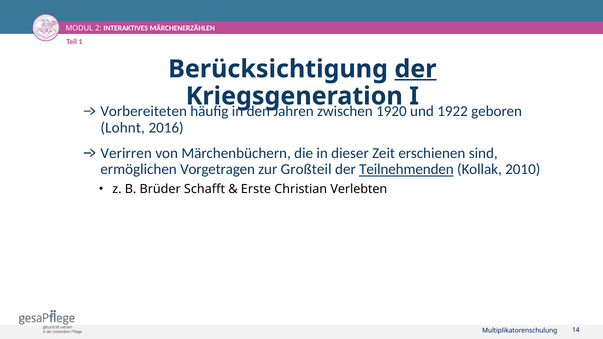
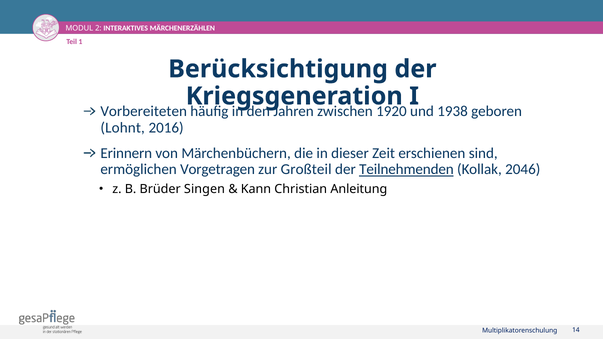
der underline: present -> none (415, 69)
1922: 1922 -> 1938 (453, 111)
Verirren: Verirren -> Erinnern (126, 153)
2010: 2010 -> 2046 (523, 170)
Schafft: Schafft -> Singen (205, 189)
Erste: Erste -> Kann (256, 189)
Verlebten: Verlebten -> Anleitung (359, 189)
